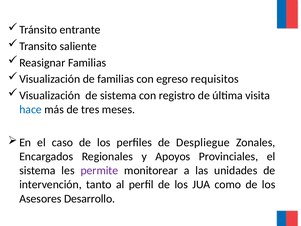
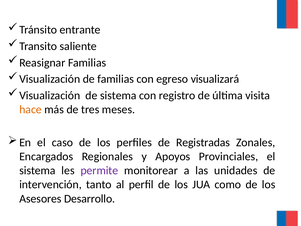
requisitos: requisitos -> visualizará (215, 79)
hace colour: blue -> orange (31, 109)
Despliegue: Despliegue -> Registradas (203, 142)
